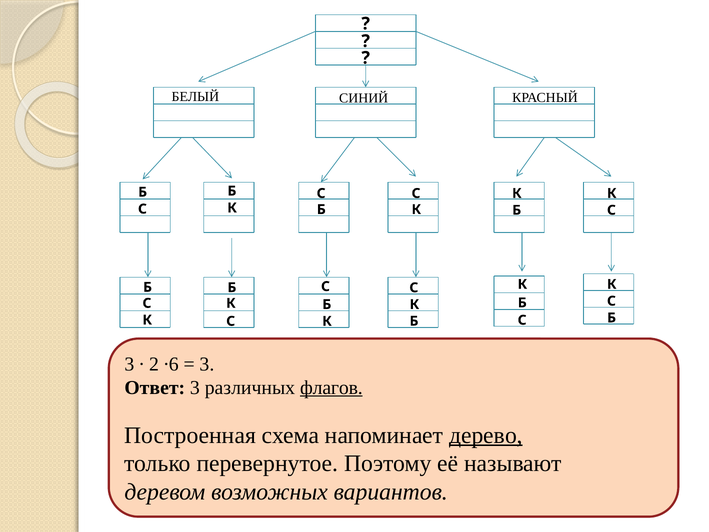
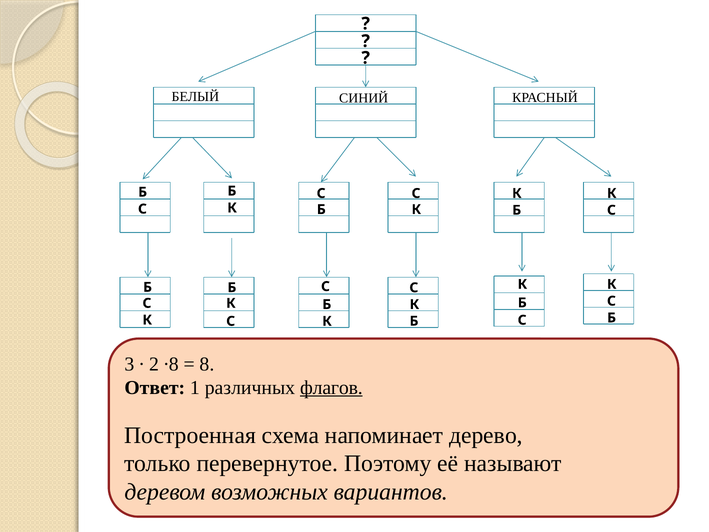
∙6: ∙6 -> ∙8 (171, 364)
3: 3 -> 8 (207, 364)
Ответ 3: 3 -> 1 (195, 387)
дерево underline: present -> none (486, 435)
